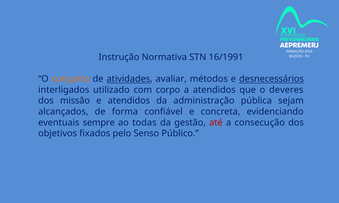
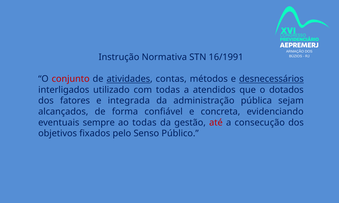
conjunto colour: orange -> red (71, 79)
avaliar: avaliar -> contas (171, 79)
com corpo: corpo -> todas (168, 90)
deveres: deveres -> dotados (286, 90)
missão: missão -> fatores (75, 101)
e atendidos: atendidos -> integrada (129, 101)
